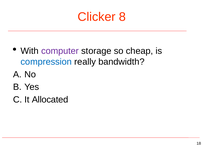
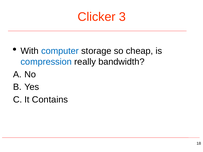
8: 8 -> 3 (122, 17)
computer colour: purple -> blue (60, 51)
Allocated: Allocated -> Contains (50, 100)
